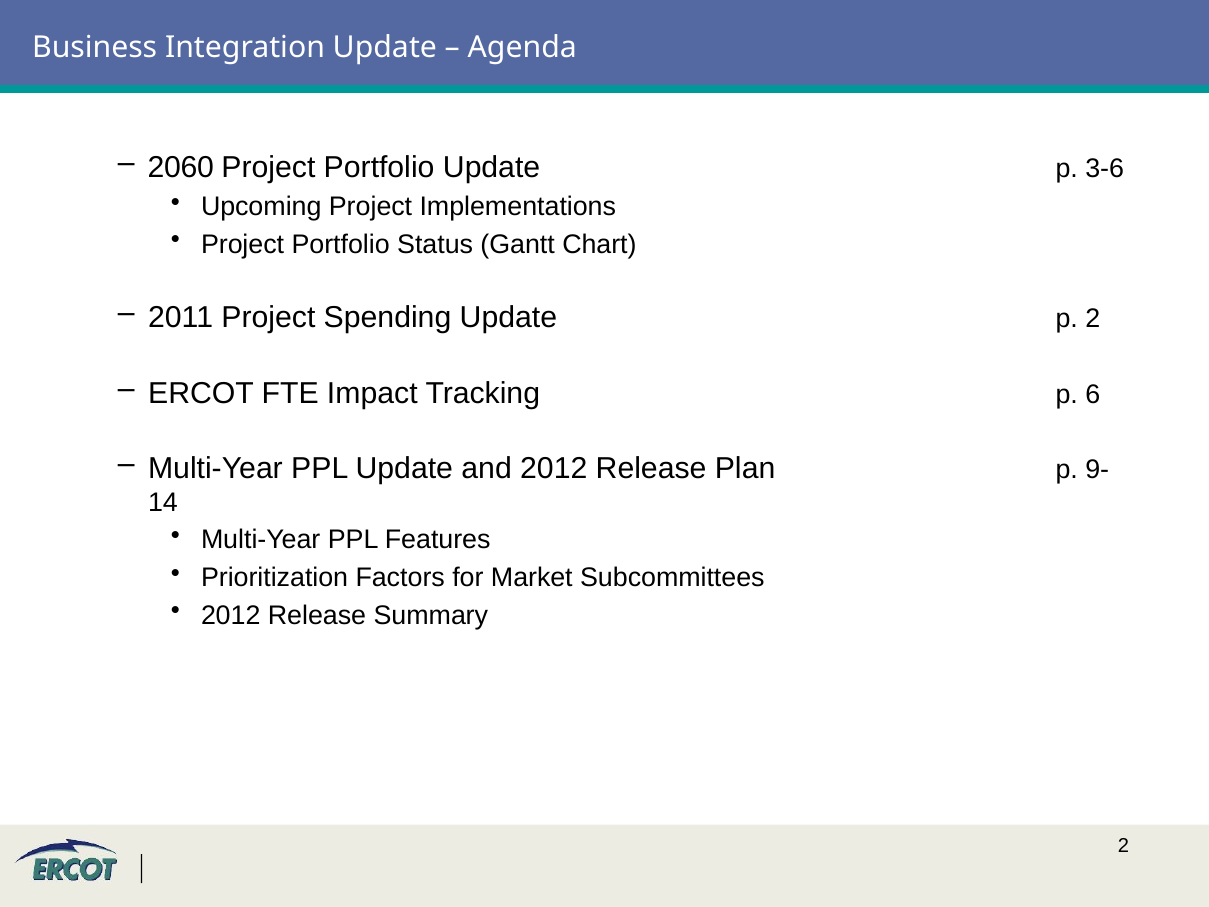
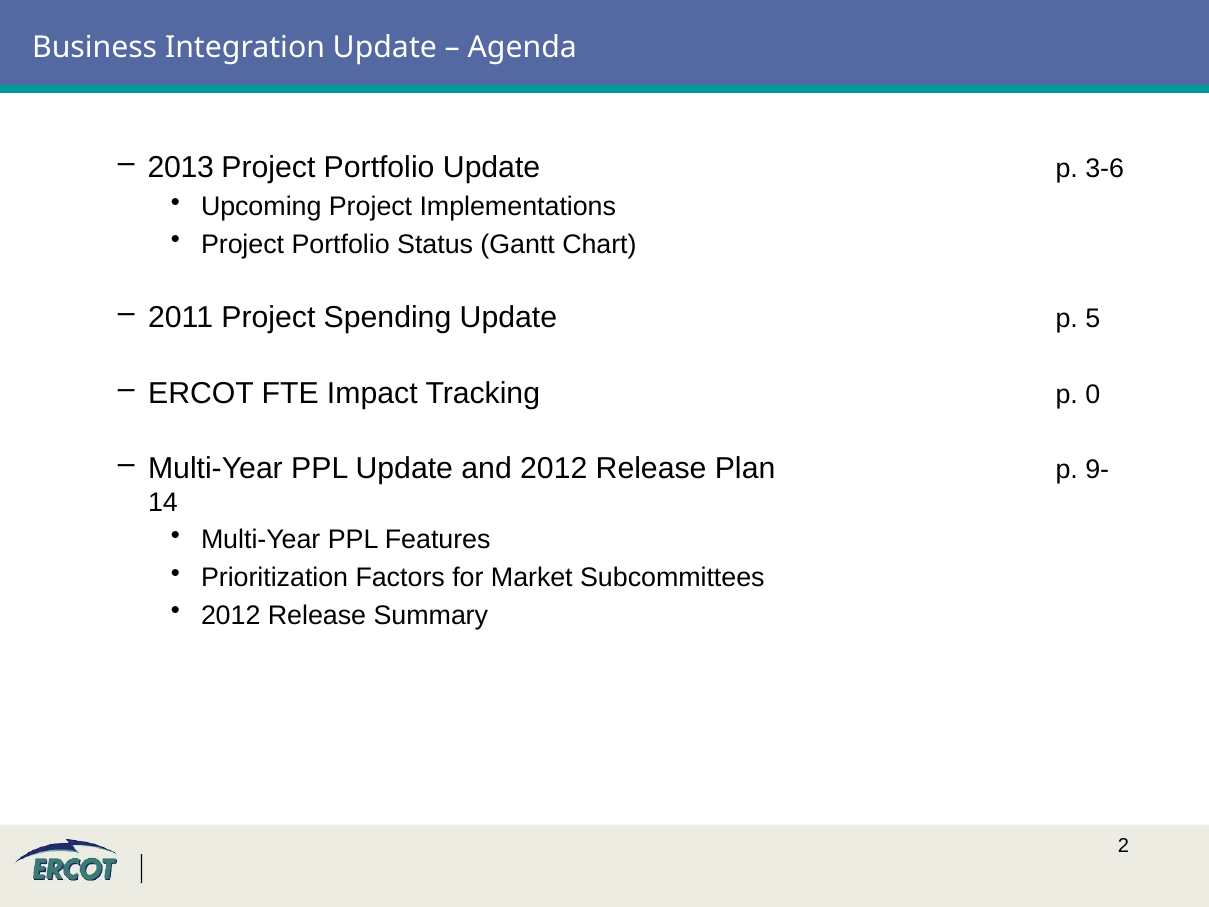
2060: 2060 -> 2013 (181, 167)
p 2: 2 -> 5 (1093, 319)
6: 6 -> 0 (1093, 394)
